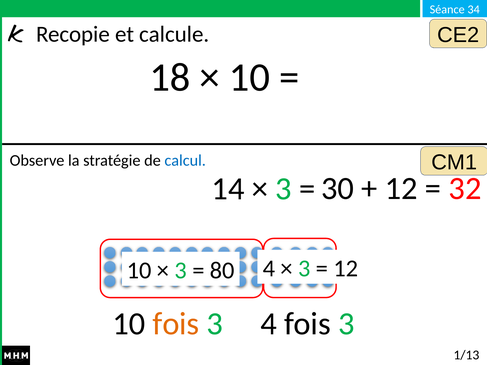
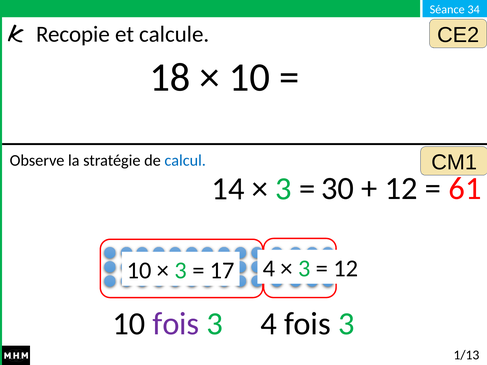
32: 32 -> 61 (465, 189)
80: 80 -> 17 (222, 271)
fois colour: orange -> purple (176, 324)
